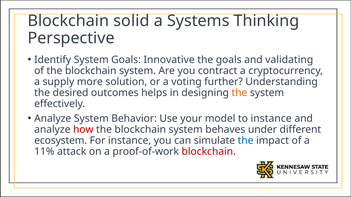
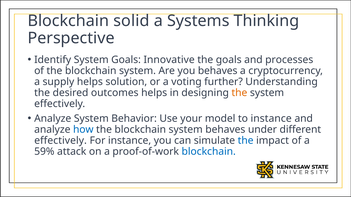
validating: validating -> processes (289, 60)
you contract: contract -> behaves (218, 71)
supply more: more -> helps (90, 82)
how colour: red -> blue (83, 130)
ecosystem: ecosystem -> effectively (61, 141)
11%: 11% -> 59% (44, 152)
blockchain colour: red -> blue (209, 152)
